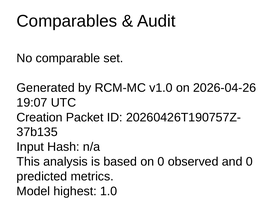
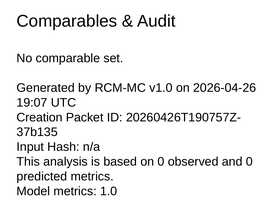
Model highest: highest -> metrics (75, 191)
